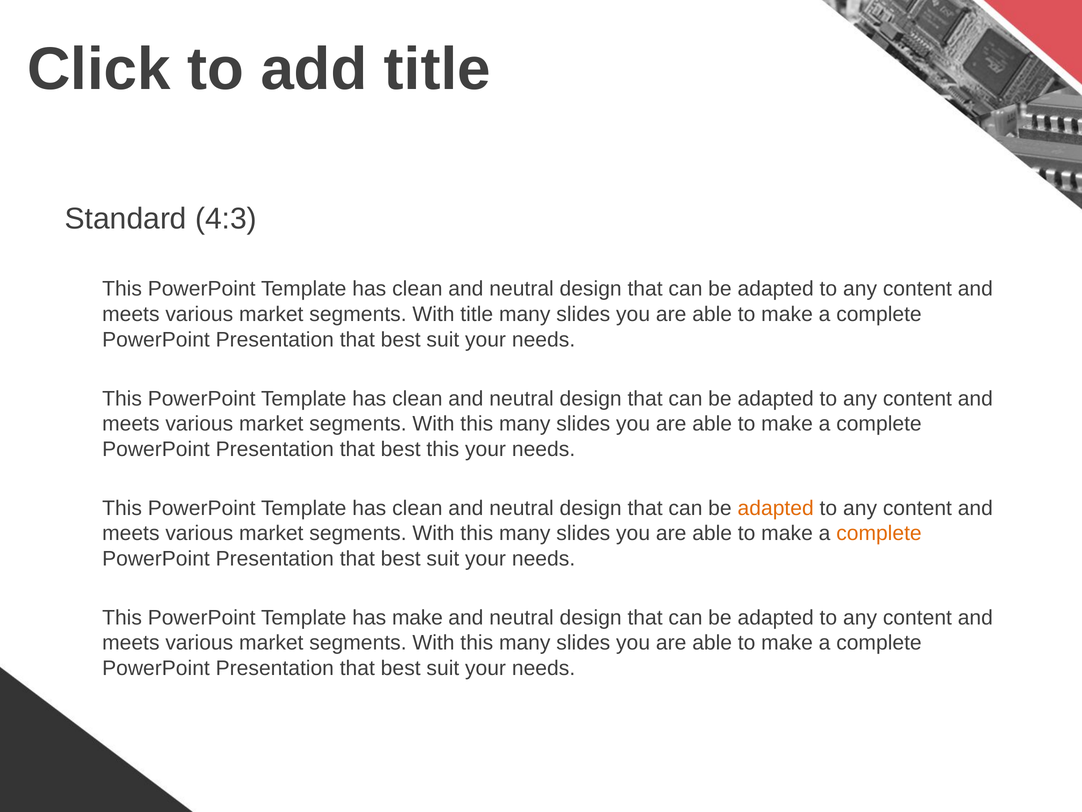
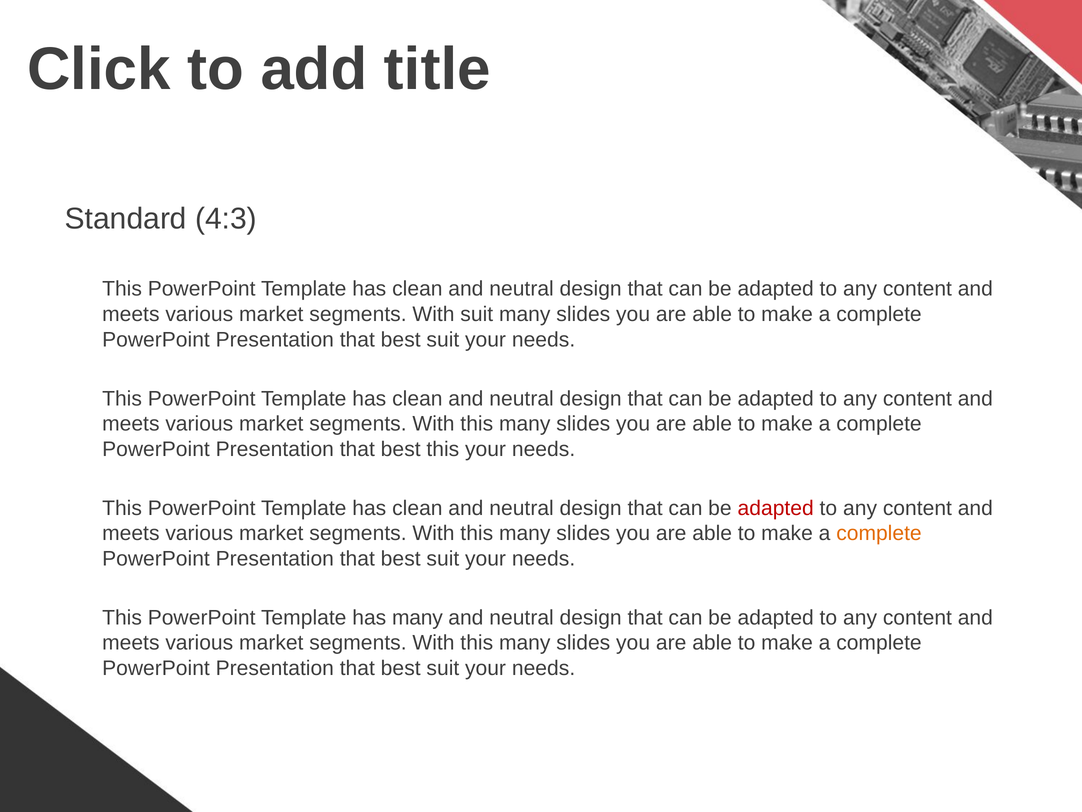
With title: title -> suit (477, 314)
adapted colour: orange -> red (776, 508)
has make: make -> many (417, 617)
